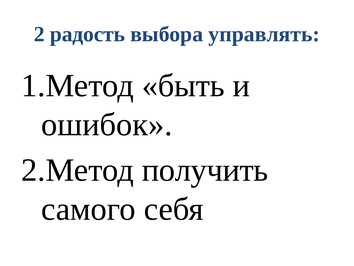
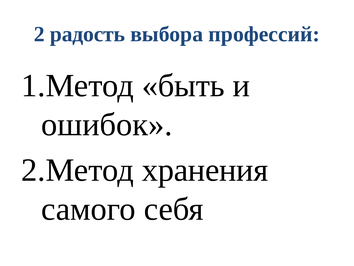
управлять: управлять -> профессий (264, 34)
получить: получить -> хранения (205, 170)
